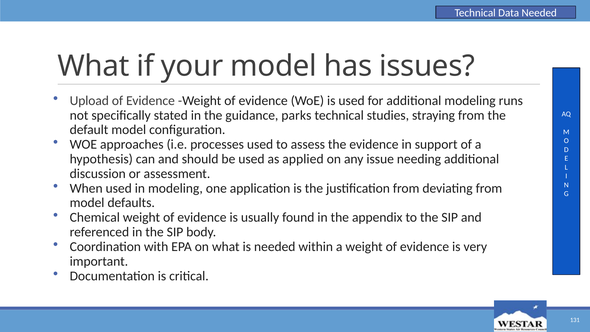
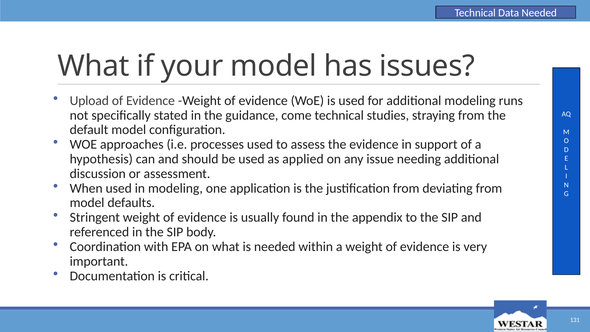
parks: parks -> come (296, 115)
Chemical: Chemical -> Stringent (95, 217)
